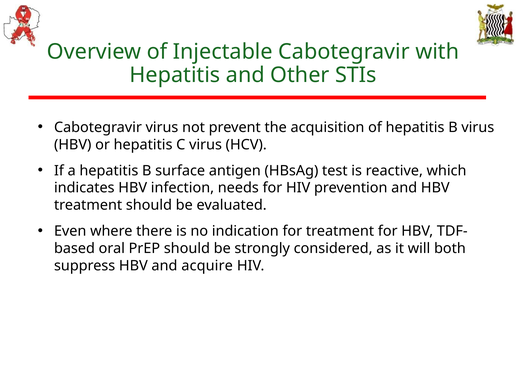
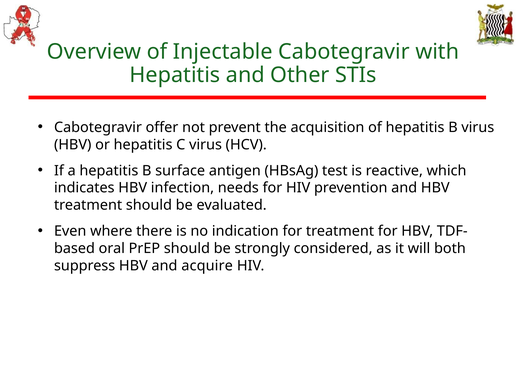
Cabotegravir virus: virus -> offer (162, 127)
